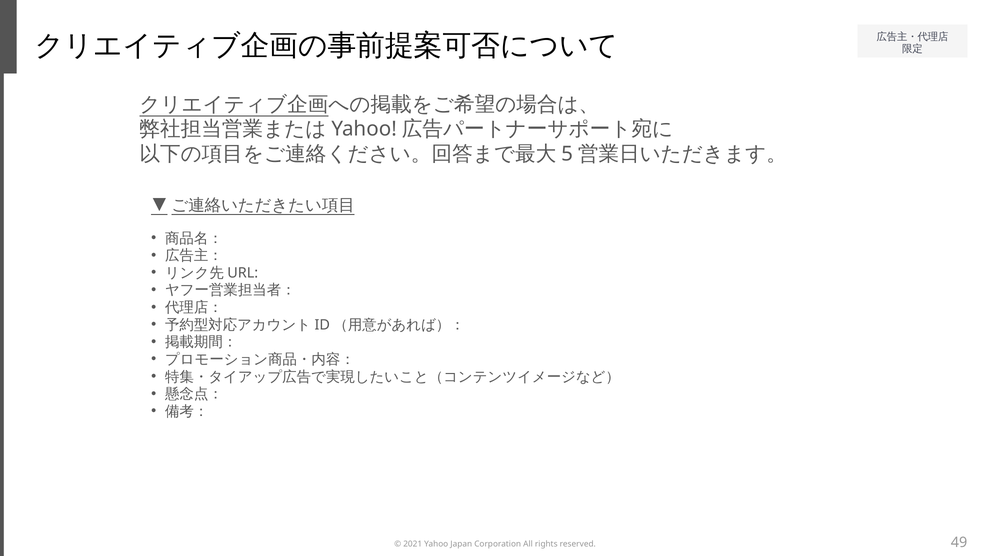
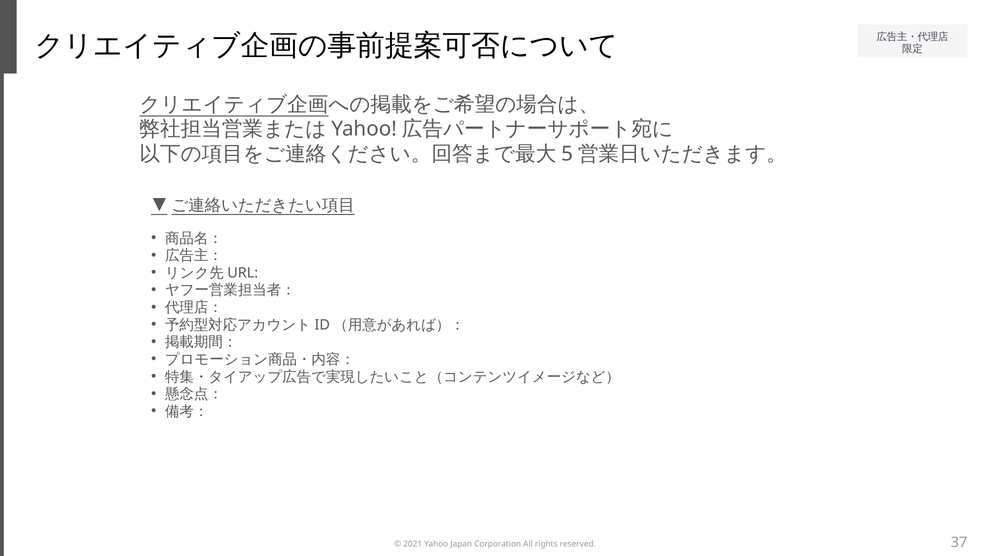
49: 49 -> 37 (959, 542)
